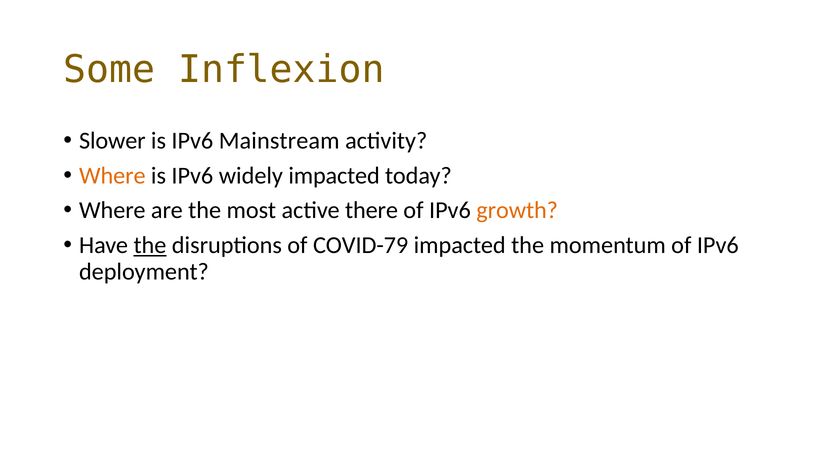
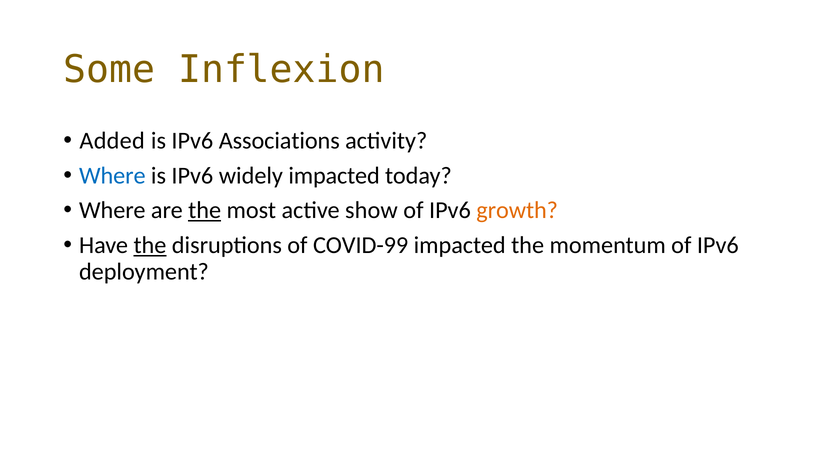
Slower: Slower -> Added (112, 141)
Mainstream: Mainstream -> Associations (279, 141)
Where colour: orange -> blue (112, 176)
the underline: none -> present (205, 210)
there: there -> show (371, 210)
COVID-79: COVID-79 -> COVID-99 (361, 245)
